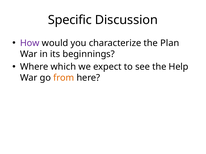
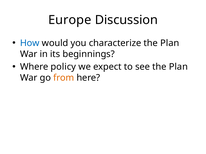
Specific: Specific -> Europe (70, 20)
How colour: purple -> blue (30, 43)
which: which -> policy (63, 67)
see the Help: Help -> Plan (178, 67)
